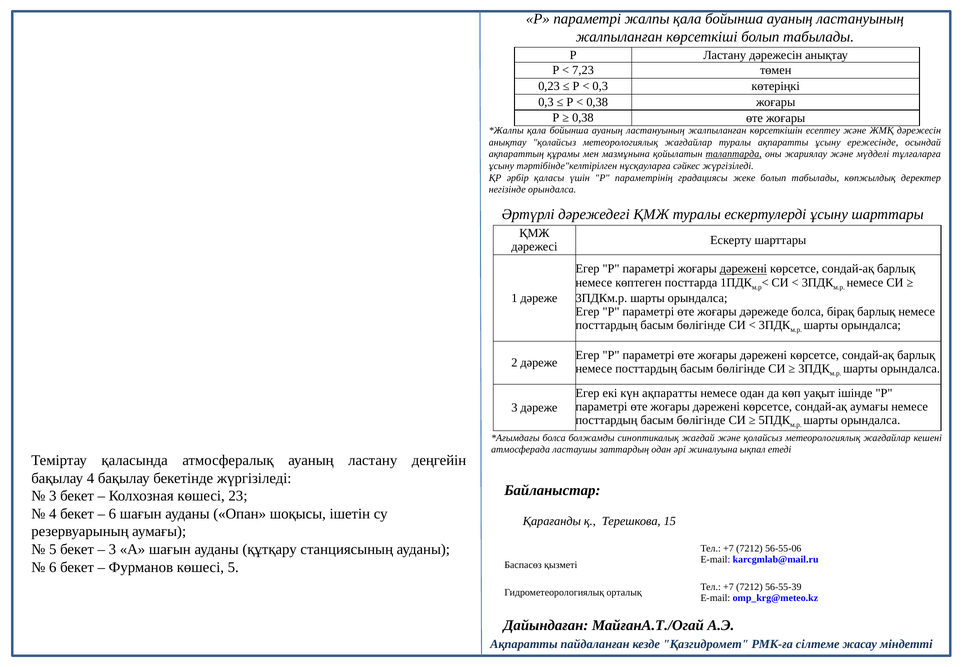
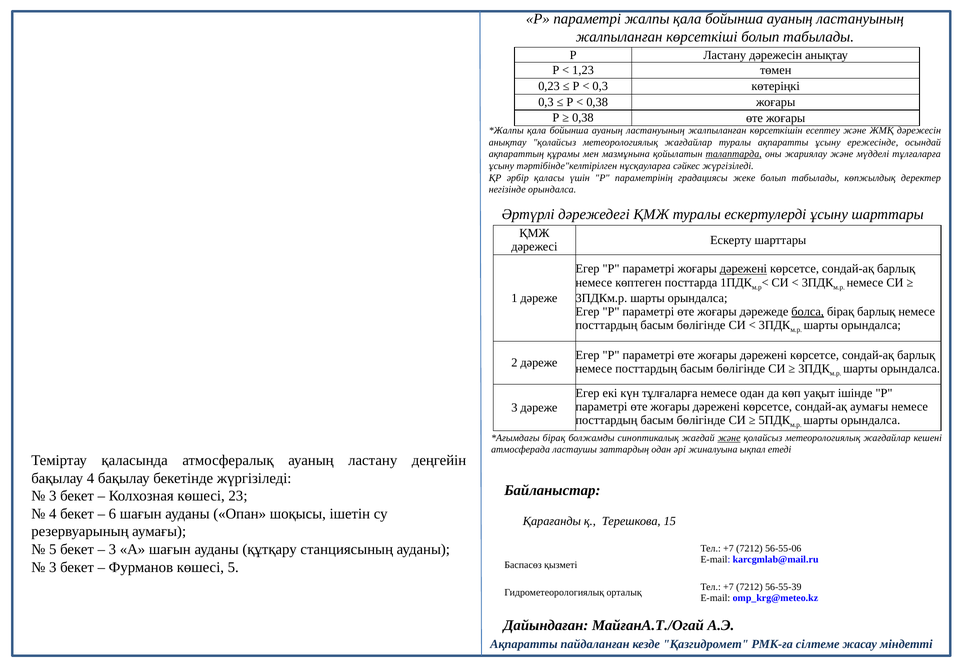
7,23: 7,23 -> 1,23 (583, 70)
болса underline: none -> present (808, 311)
күн ақпаратты: ақпаратты -> тұлғаларға (670, 393)
болса: болса -> бірақ (554, 438)
және underline: none -> present (729, 438)
6: 6 -> 3 (53, 567)
